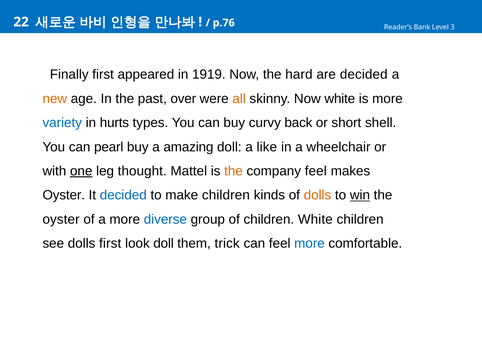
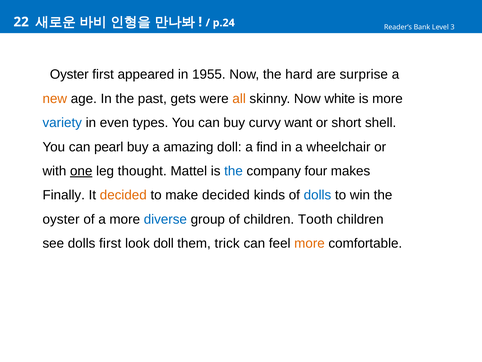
p.76: p.76 -> p.24 (224, 23)
Finally: Finally -> Oyster (69, 74)
1919: 1919 -> 1955 (209, 74)
are decided: decided -> surprise (364, 74)
over: over -> gets (183, 99)
hurts: hurts -> even (114, 123)
back: back -> want (298, 123)
like: like -> find (267, 147)
the colour: orange -> blue (234, 171)
company feel: feel -> four (316, 171)
Oyster: Oyster -> Finally (64, 195)
decided colour: blue -> orange (123, 195)
make children: children -> decided (226, 195)
dolls colour: orange -> blue (317, 195)
win underline: present -> none (360, 195)
children White: White -> Tooth (315, 219)
more colour: blue -> orange (309, 243)
